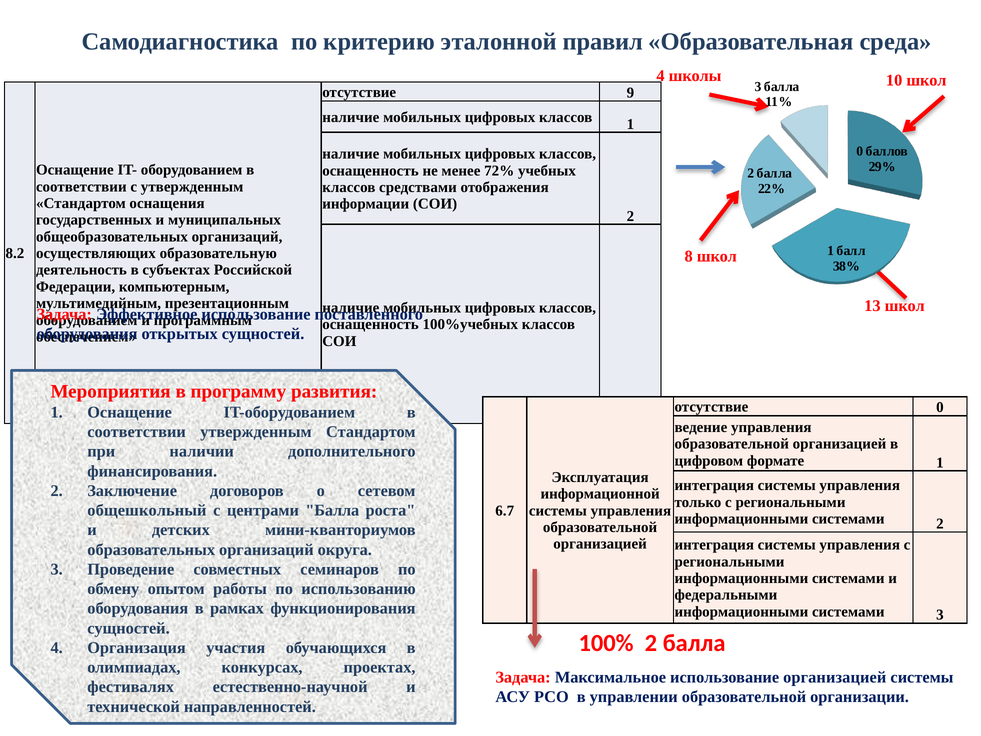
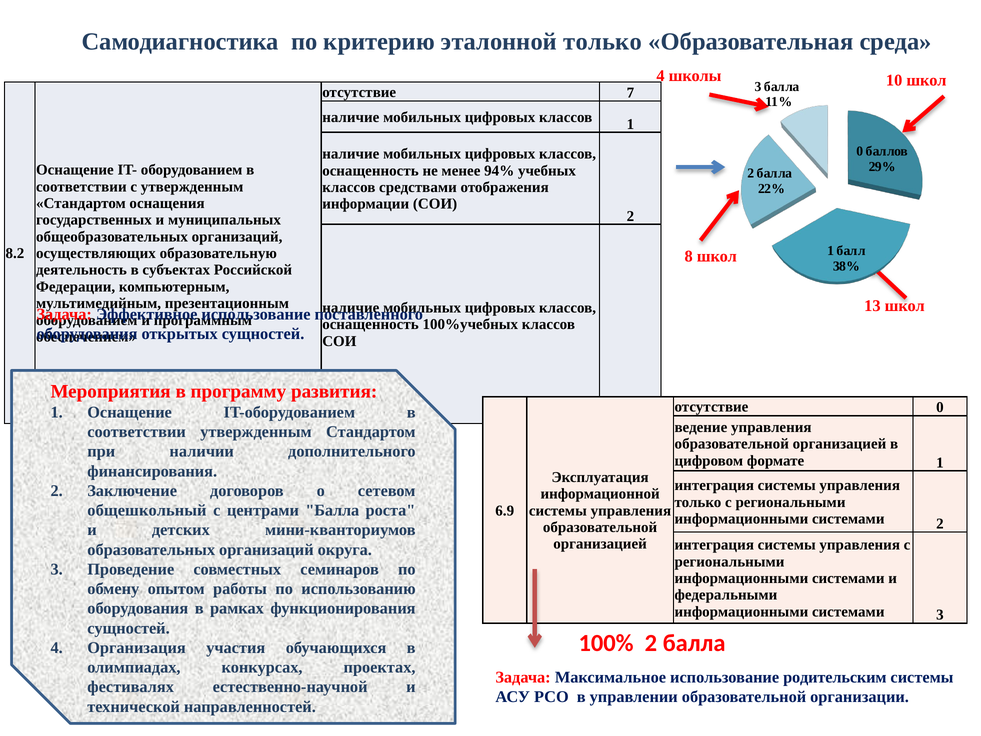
эталонной правил: правил -> только (603, 41)
9: 9 -> 7 (630, 93)
72%: 72% -> 94% (499, 171)
6.7: 6.7 -> 6.9 (505, 510)
использование организацией: организацией -> родительским (835, 677)
